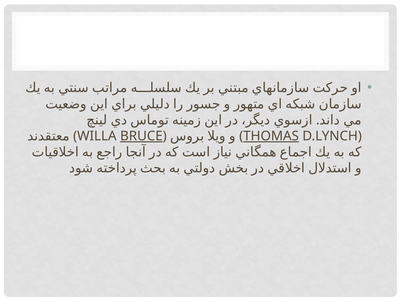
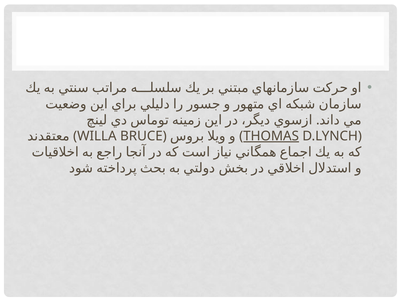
BRUCE underline: present -> none (141, 136)
